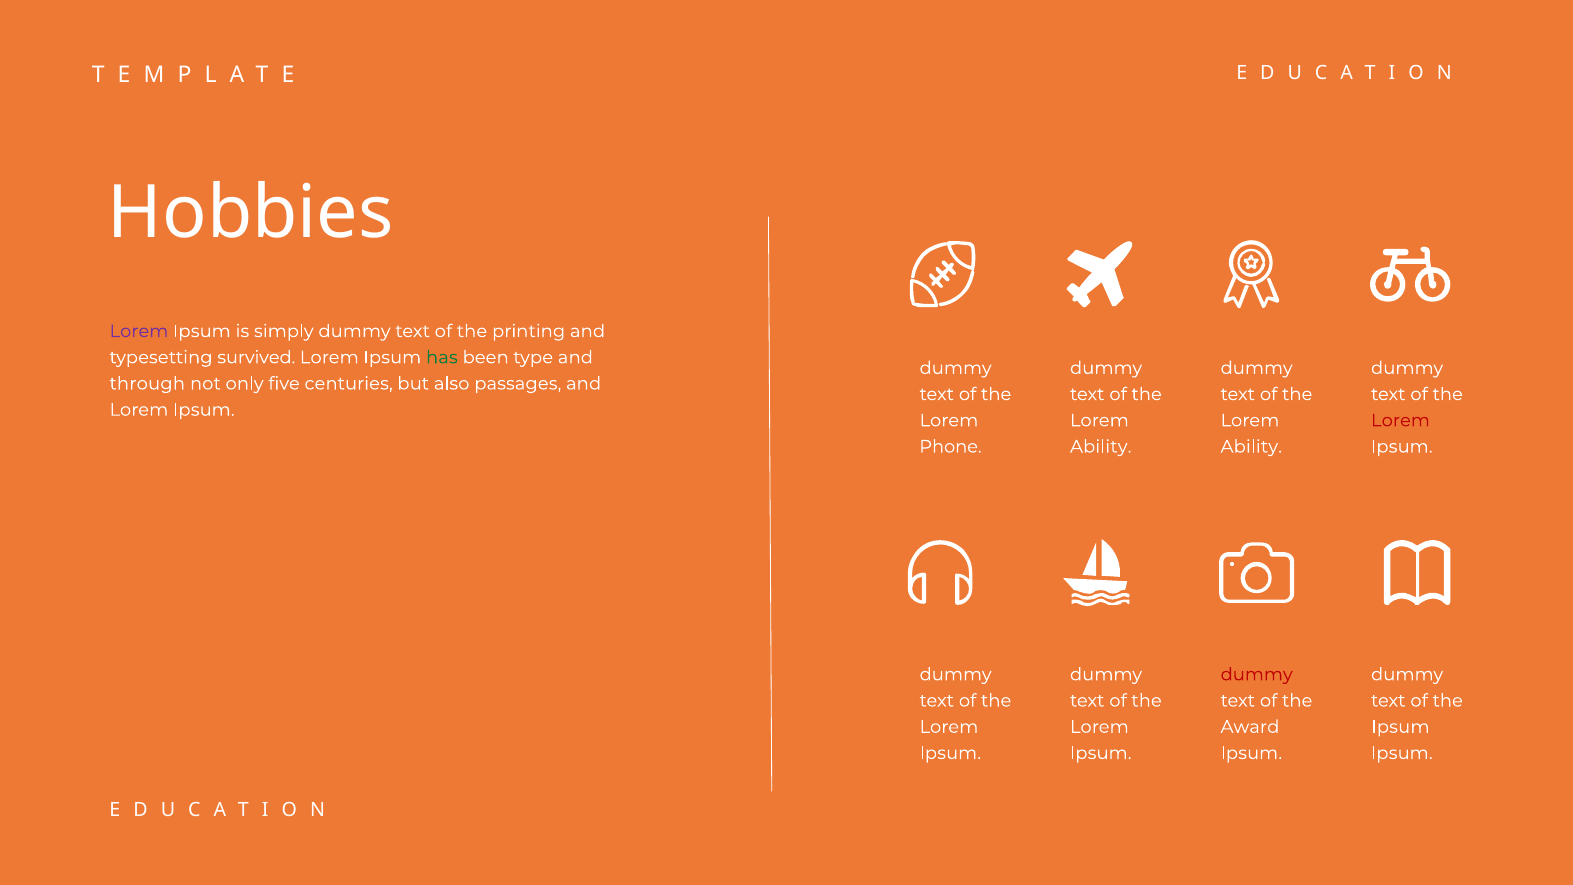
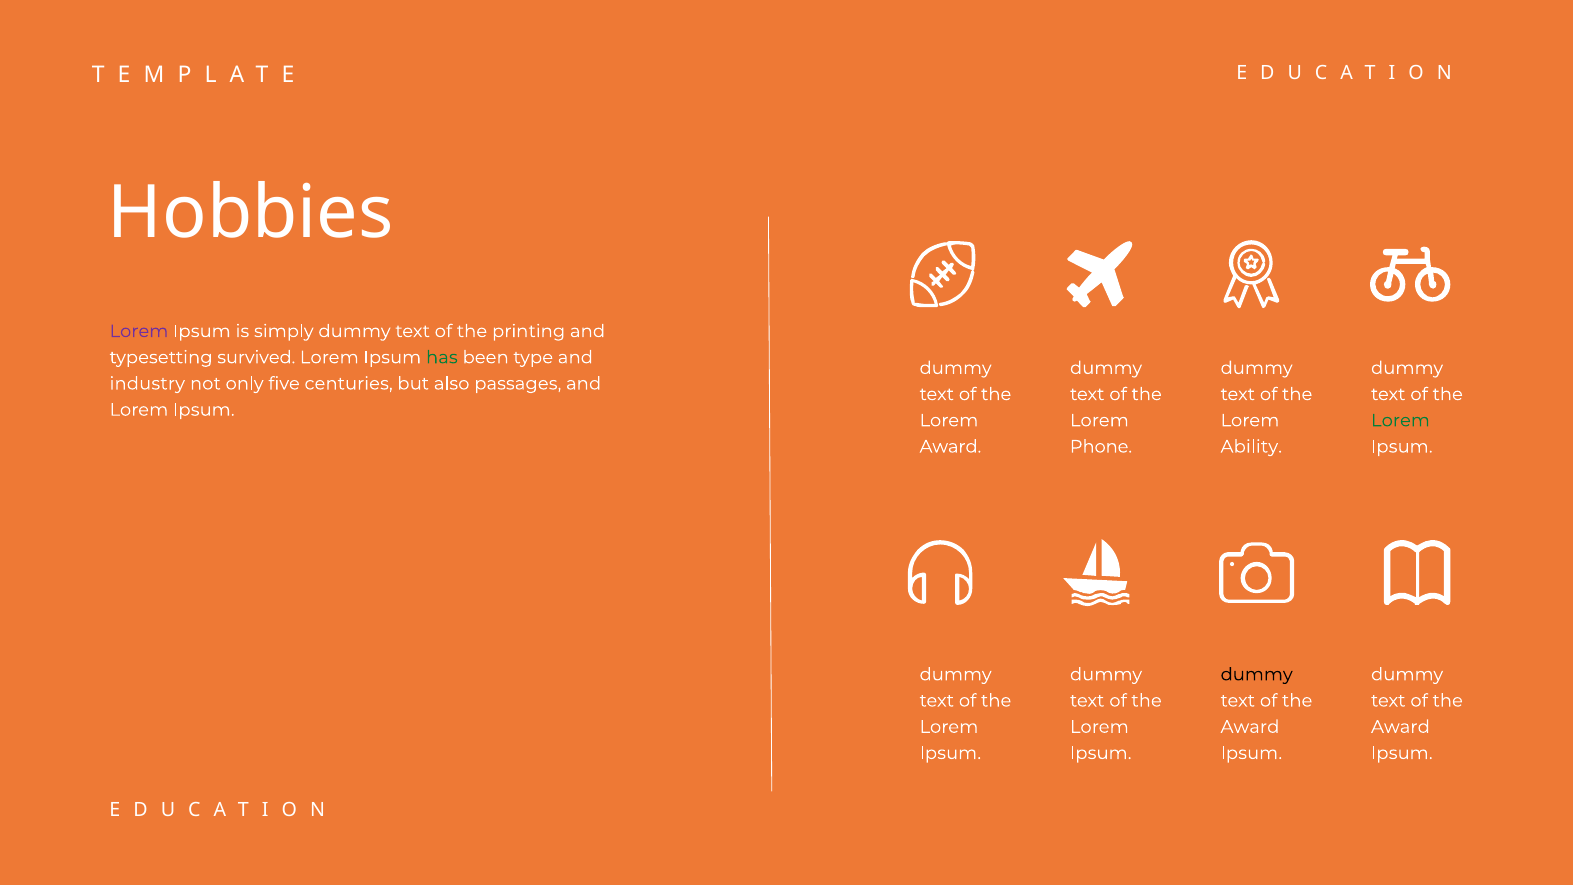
through: through -> industry (147, 384)
Lorem colour: red -> green (1400, 420)
Phone: Phone -> Award (950, 447)
Ability: Ability -> Phone (1101, 447)
dummy colour: red -> black (1257, 674)
Ipsum: Ipsum -> Award (1400, 727)
